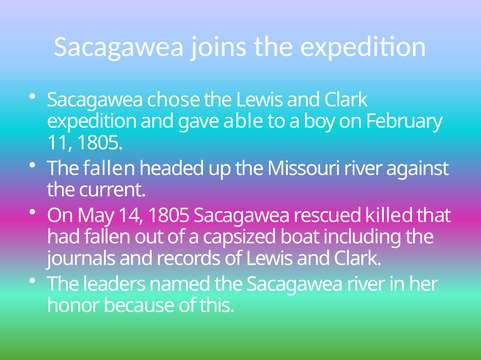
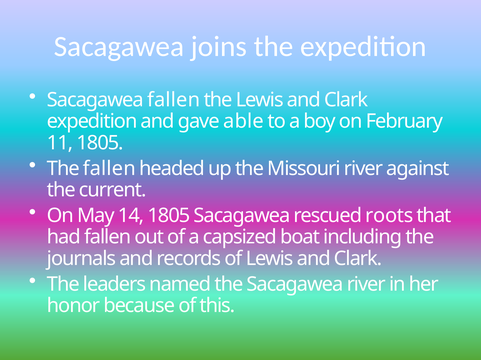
Sacagawea chose: chose -> fallen (174, 100)
killed: killed -> roots (389, 216)
